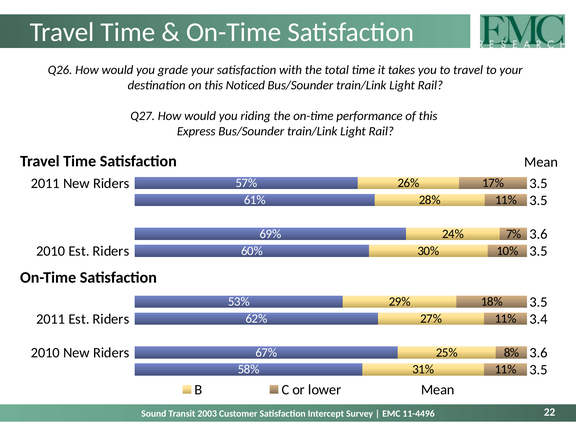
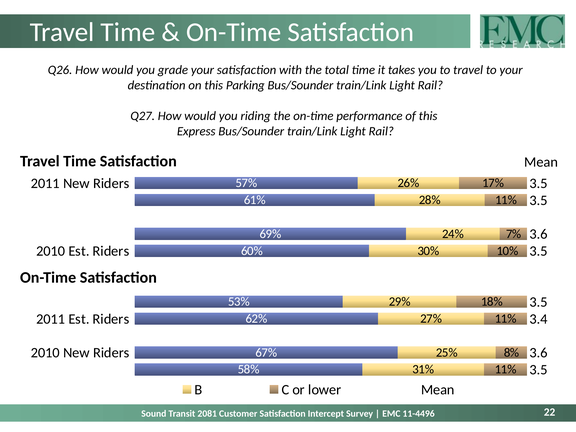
Noticed: Noticed -> Parking (245, 85)
2003: 2003 -> 2081 (207, 414)
